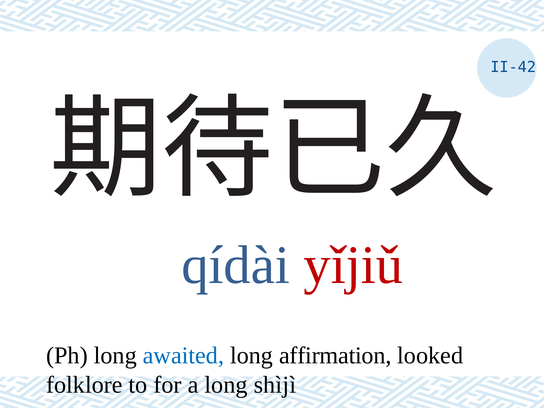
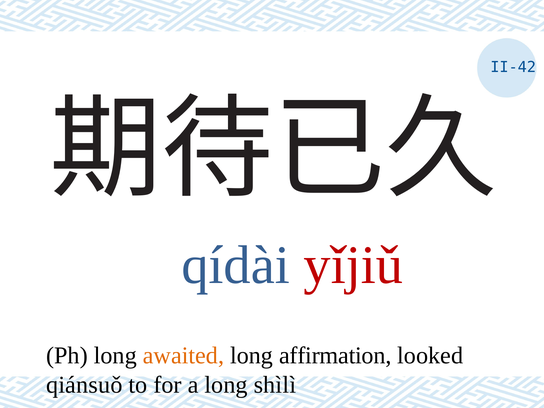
awaited colour: blue -> orange (183, 356)
folklore: folklore -> qiánsuǒ (84, 385)
shìjì: shìjì -> shìlì (275, 385)
